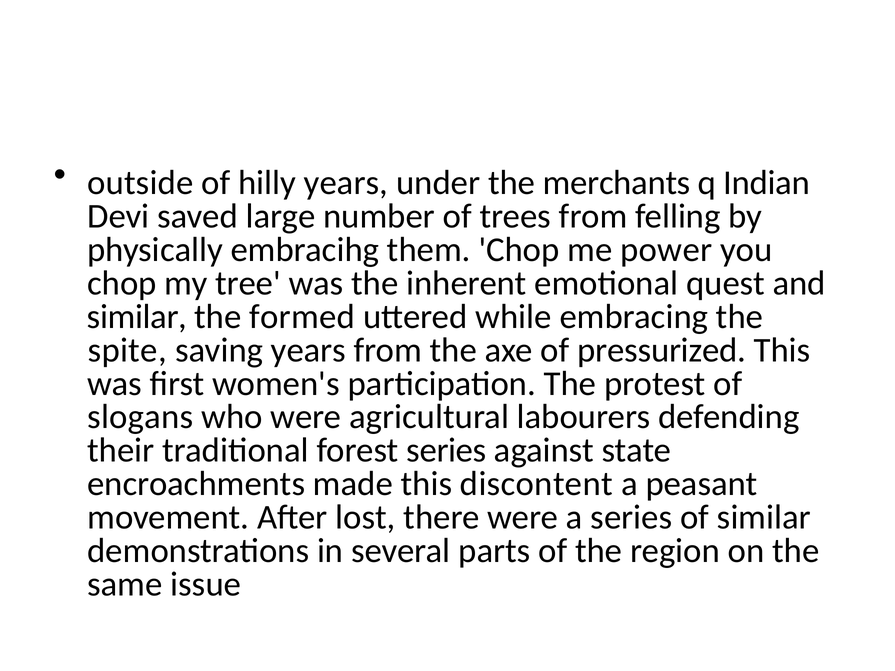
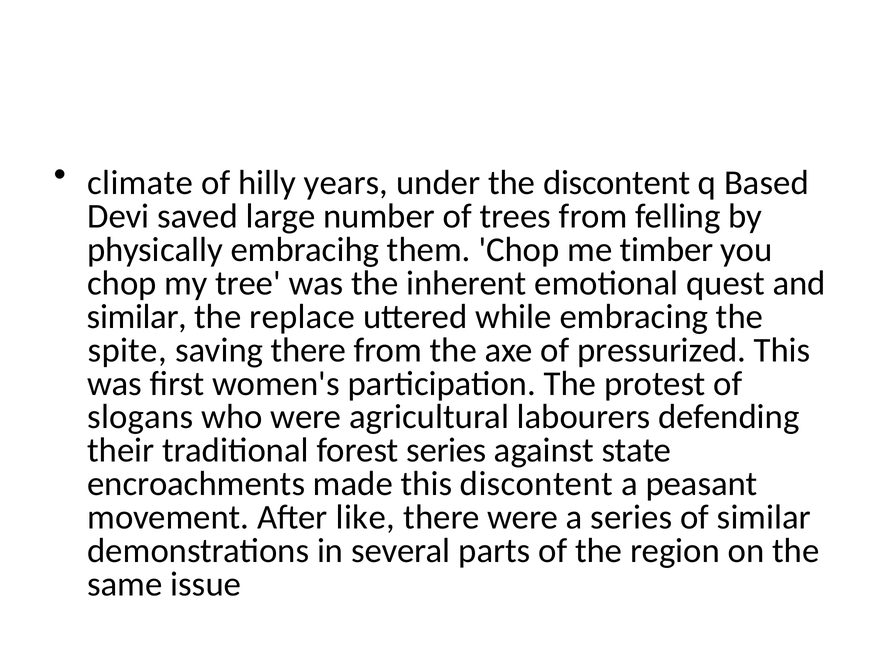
outside: outside -> climate (140, 183)
the merchants: merchants -> discontent (617, 183)
Indian: Indian -> Based (766, 183)
power: power -> timber (667, 250)
formed: formed -> replace (302, 317)
saving years: years -> there (309, 350)
lost: lost -> like (365, 517)
